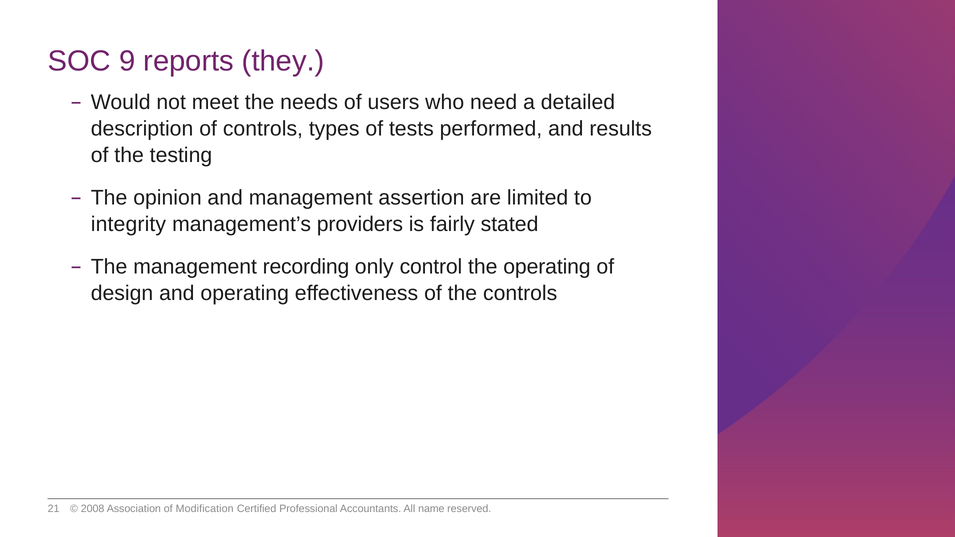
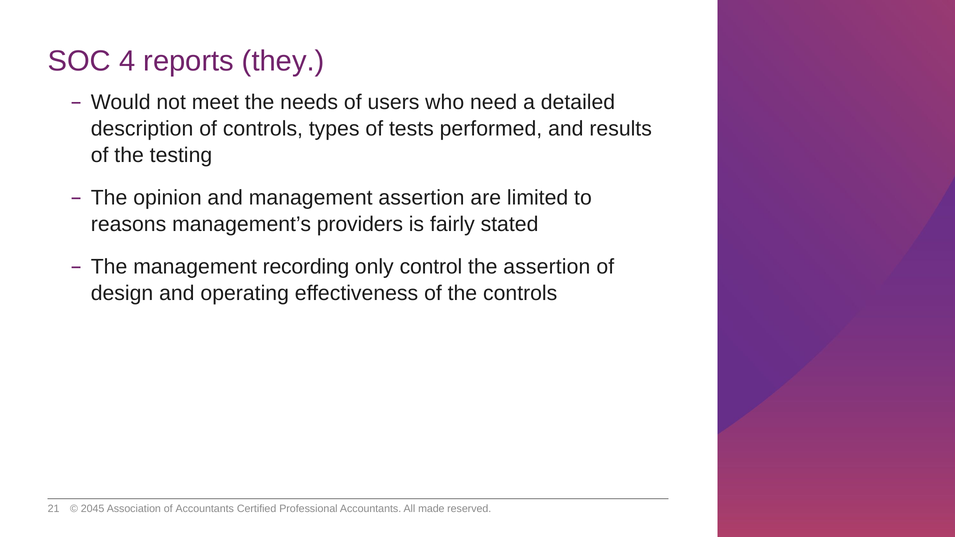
9: 9 -> 4 (127, 61)
integrity: integrity -> reasons (129, 224)
the operating: operating -> assertion (547, 267)
2008: 2008 -> 2045 (93, 509)
of Modification: Modification -> Accountants (205, 509)
name: name -> made (431, 509)
